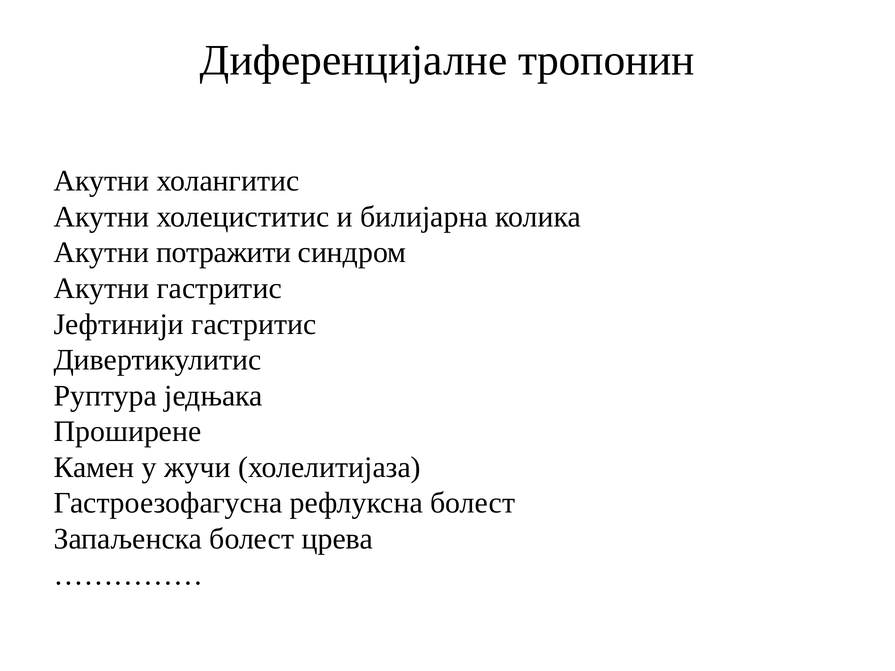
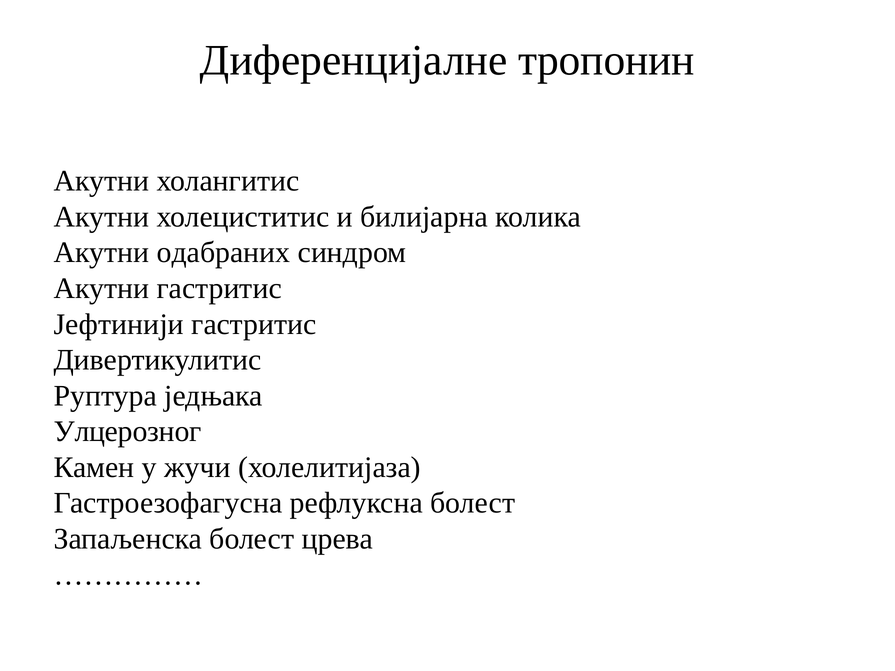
потражити: потражити -> одабраних (223, 253)
Проширене: Проширене -> Улцерозног (128, 432)
